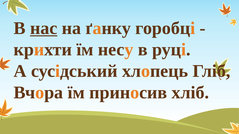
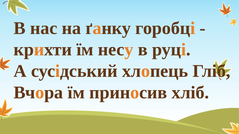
нас underline: present -> none (44, 28)
